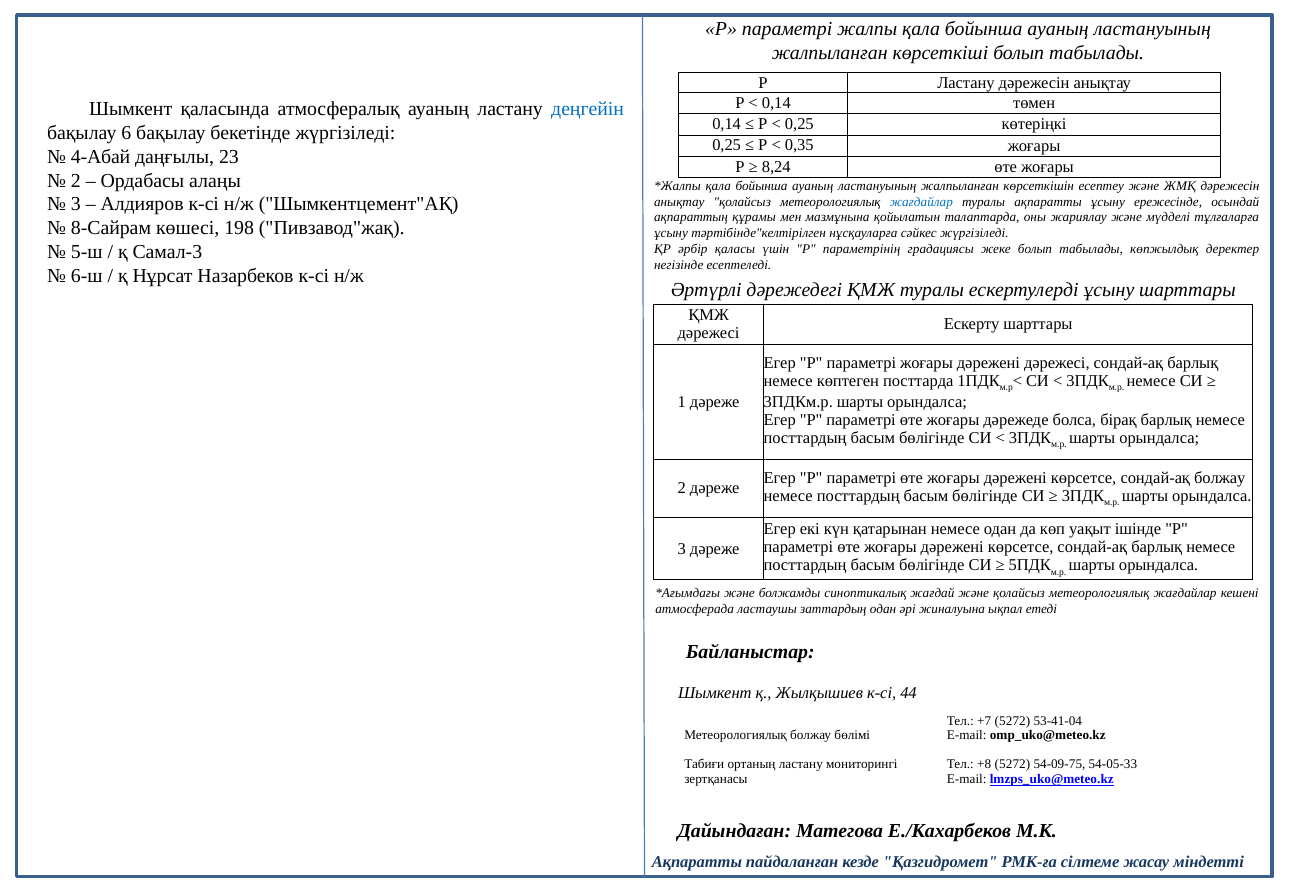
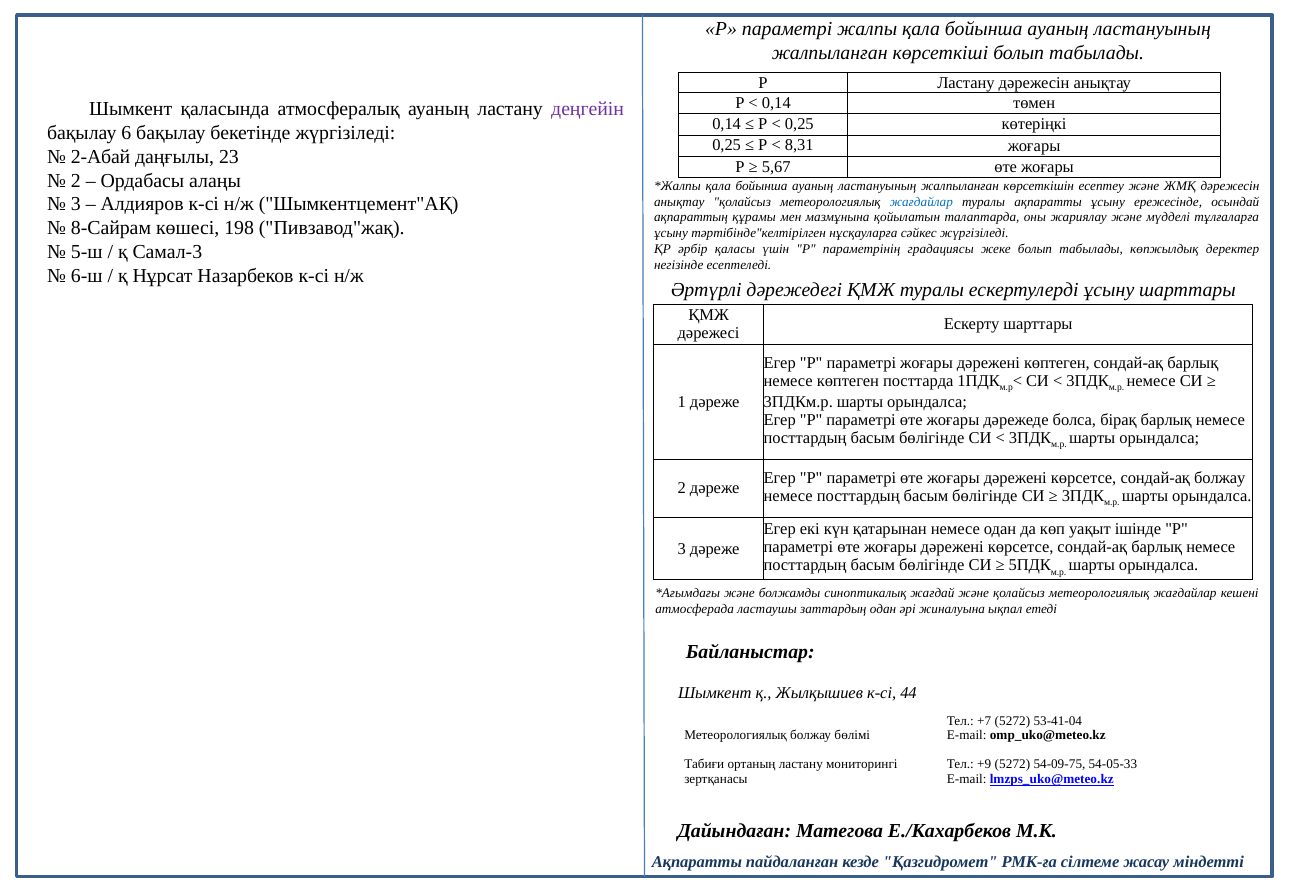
деңгейін colour: blue -> purple (588, 109)
0,35: 0,35 -> 8,31 (799, 145)
4-Абай: 4-Абай -> 2-Абай (101, 157)
8,24: 8,24 -> 5,67 (776, 167)
дәрежені дәрежесі: дәрежесі -> көптеген (1057, 363)
+8: +8 -> +9 (984, 765)
